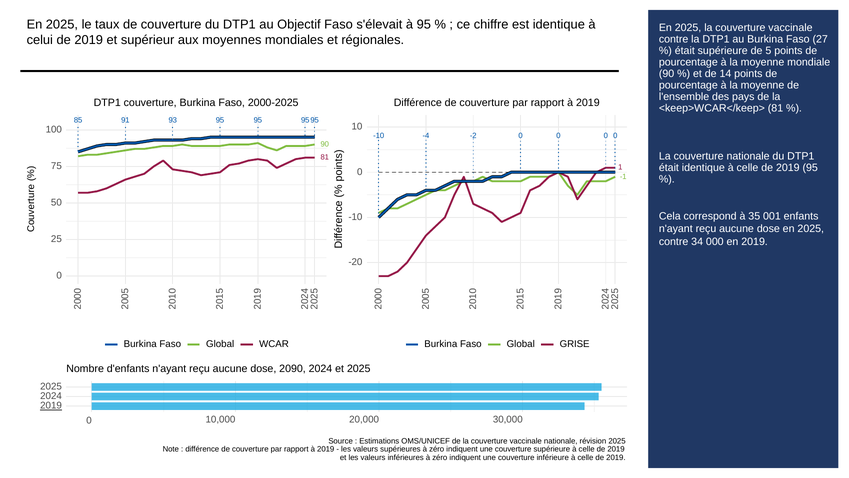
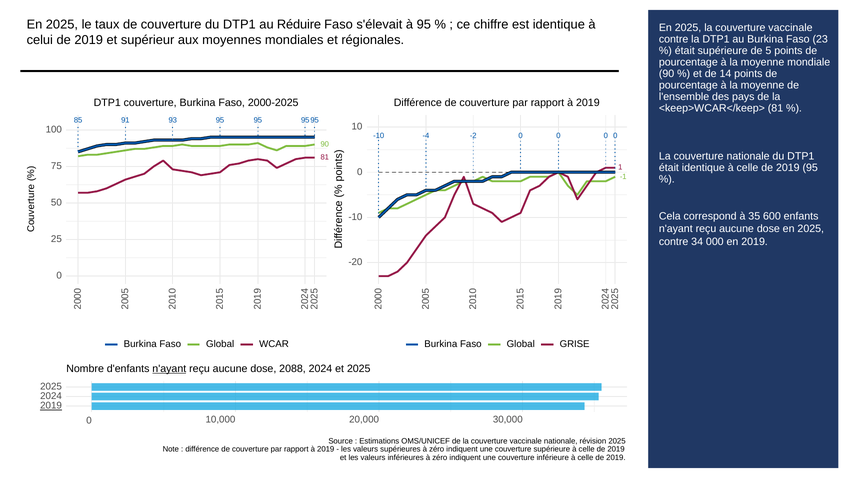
Objectif: Objectif -> Réduire (299, 24)
27: 27 -> 23 (820, 39)
001: 001 -> 600 (772, 216)
n'ayant underline: none -> present (169, 368)
2090: 2090 -> 2088 (292, 368)
